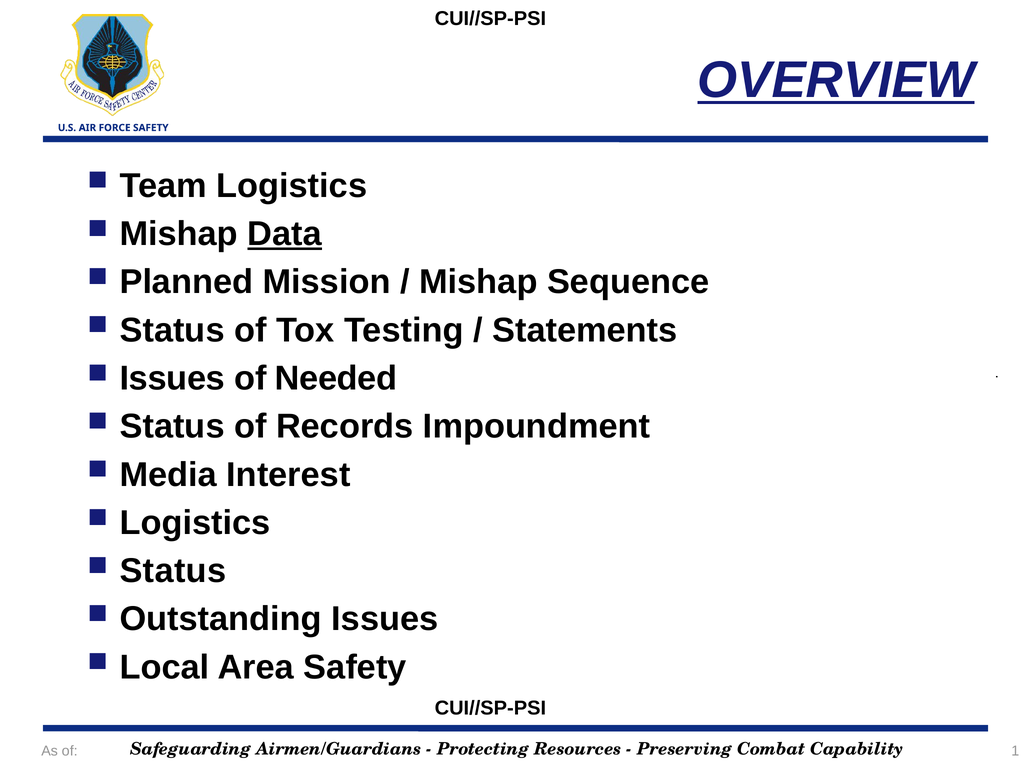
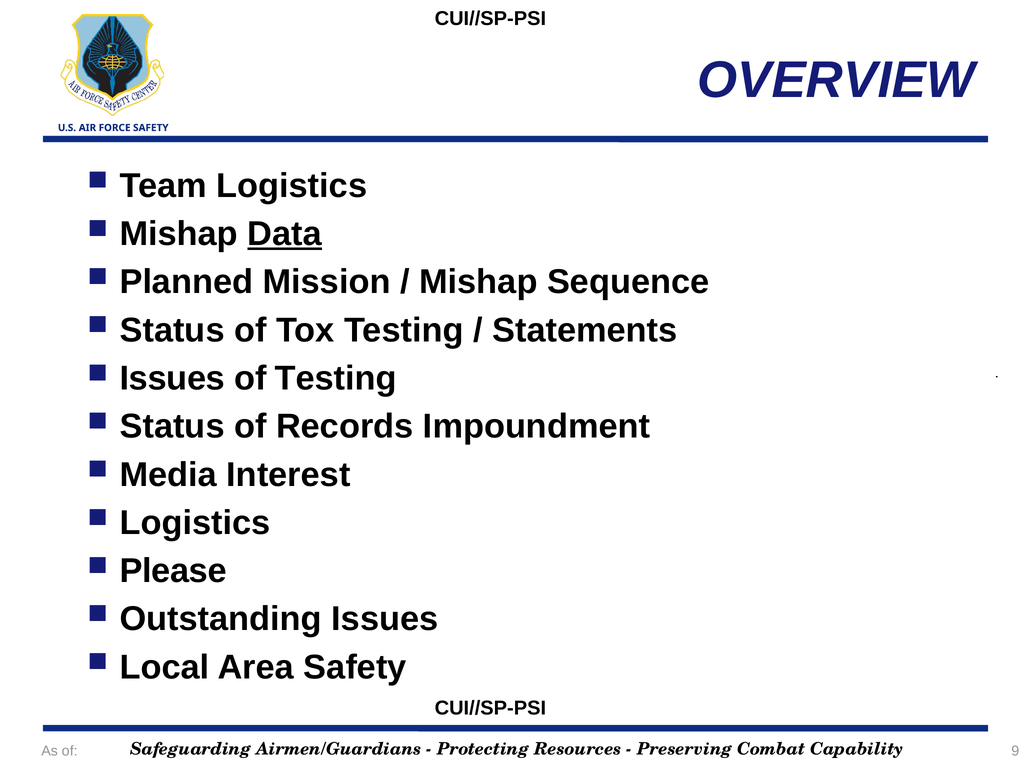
OVERVIEW underline: present -> none (836, 80)
of Needed: Needed -> Testing (336, 378)
Status: Status -> Please (173, 570)
1: 1 -> 9 (1015, 750)
